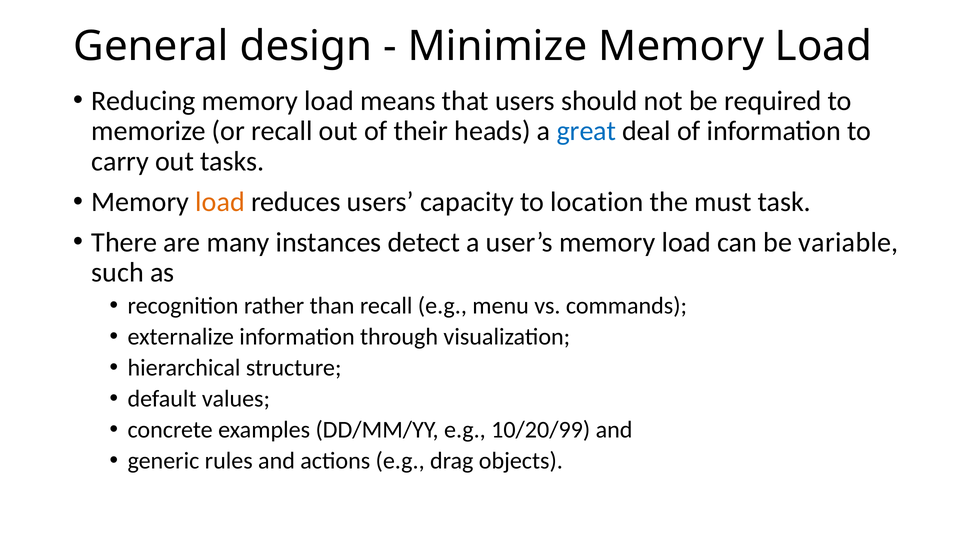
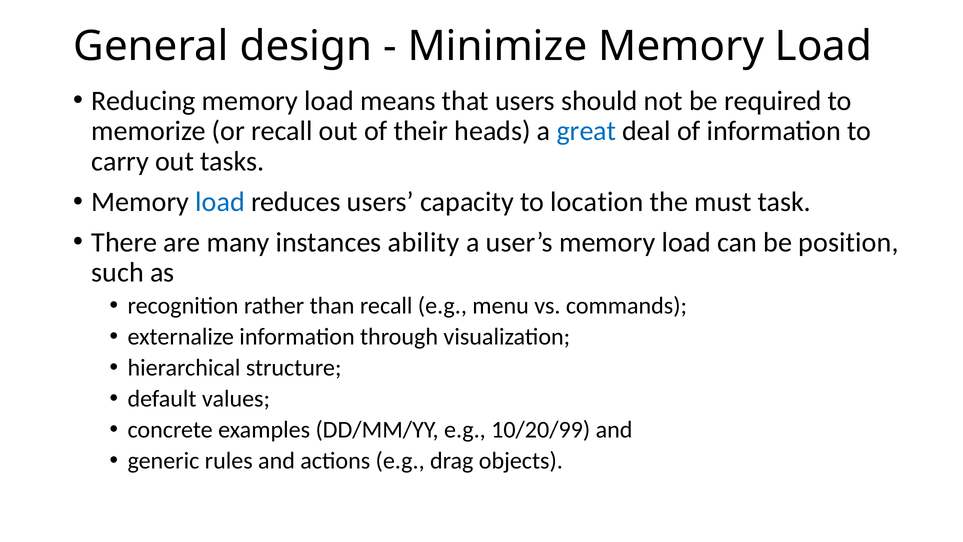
load colour: orange -> blue (220, 202)
detect: detect -> ability (424, 242)
variable: variable -> position (848, 242)
